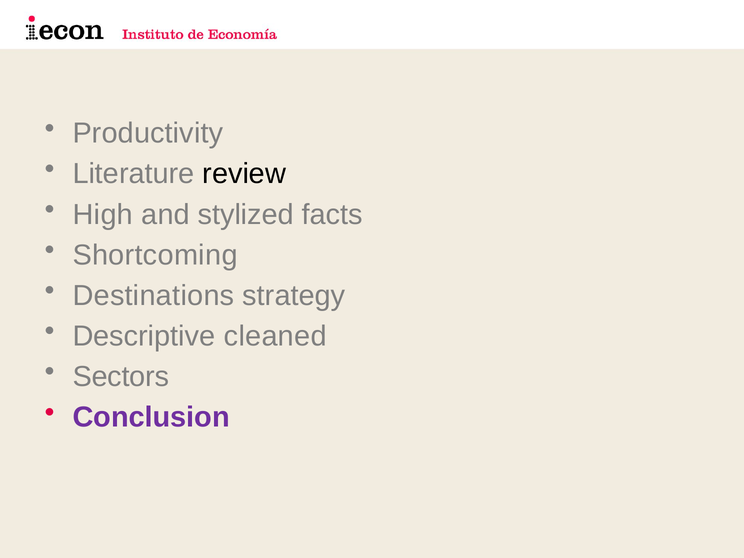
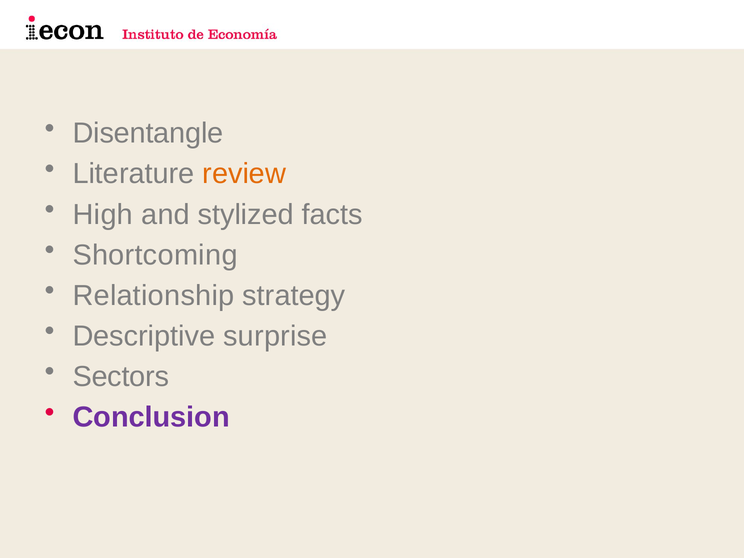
Productivity: Productivity -> Disentangle (148, 133)
review colour: black -> orange (244, 174)
Destinations: Destinations -> Relationship (153, 296)
cleaned: cleaned -> surprise (275, 336)
